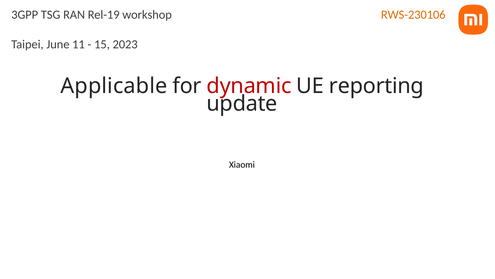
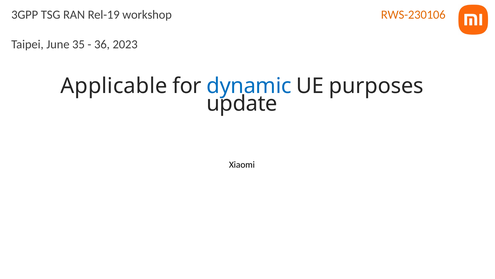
11: 11 -> 35 (79, 44)
15: 15 -> 36 (102, 44)
dynamic colour: red -> blue (249, 86)
reporting: reporting -> purposes (376, 86)
